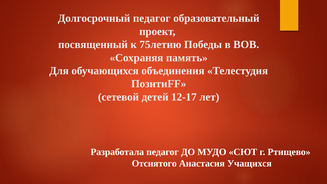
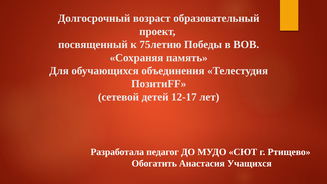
Долгосрочный педагог: педагог -> возраст (152, 18)
Отснятого: Отснятого -> Обогатить (154, 163)
